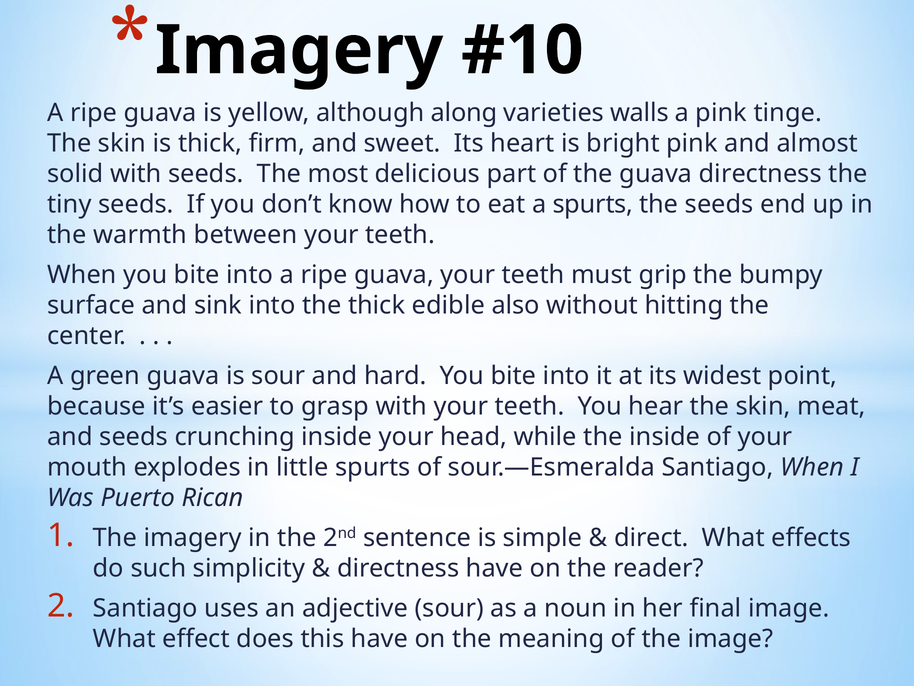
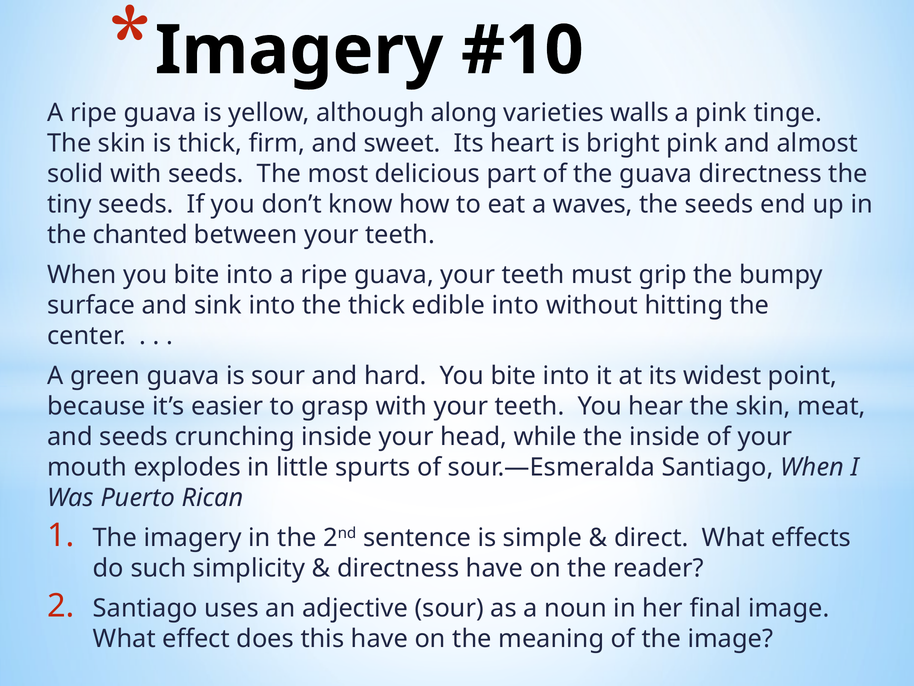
a spurts: spurts -> waves (593, 204)
warmth: warmth -> chanted (140, 235)
edible also: also -> into (515, 305)
